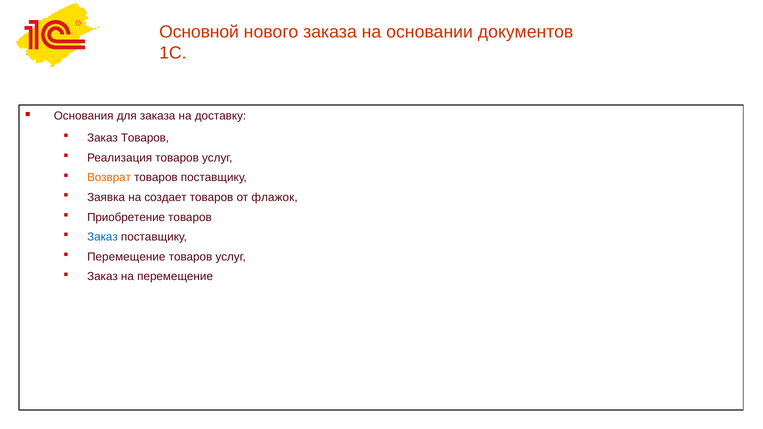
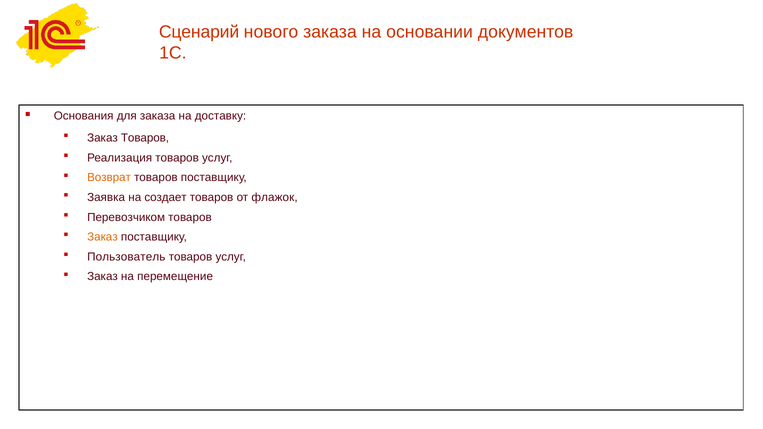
Основной: Основной -> Сценарий (199, 32)
Приобретение: Приобретение -> Перевозчиком (126, 217)
Заказ colour: blue -> orange (102, 237)
Перемещение: Перемещение -> Пользователь (126, 257)
